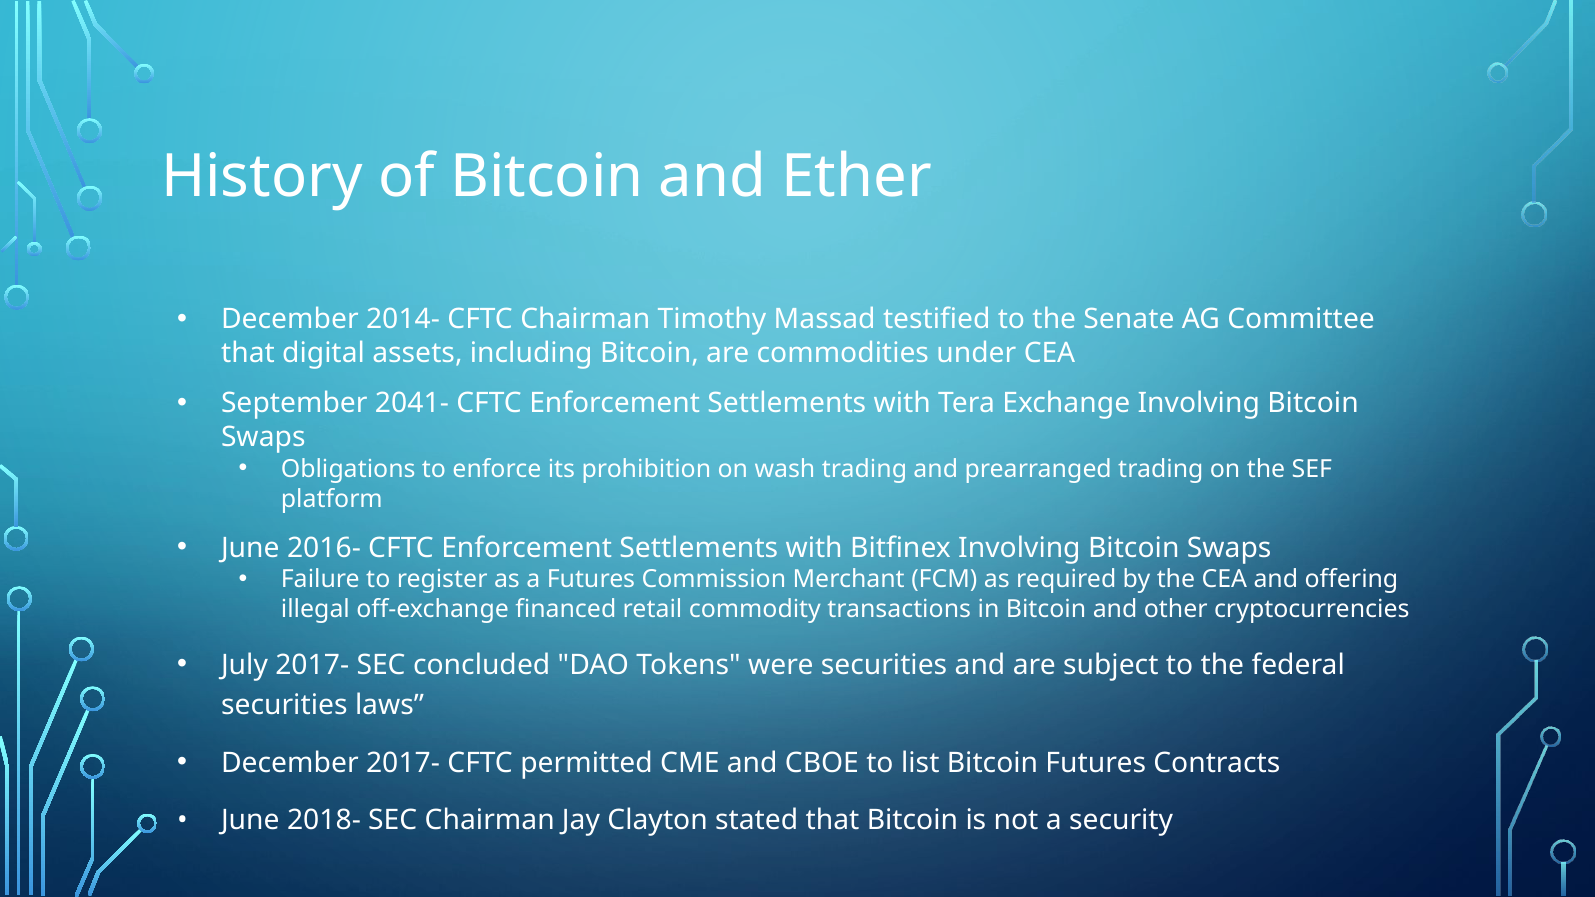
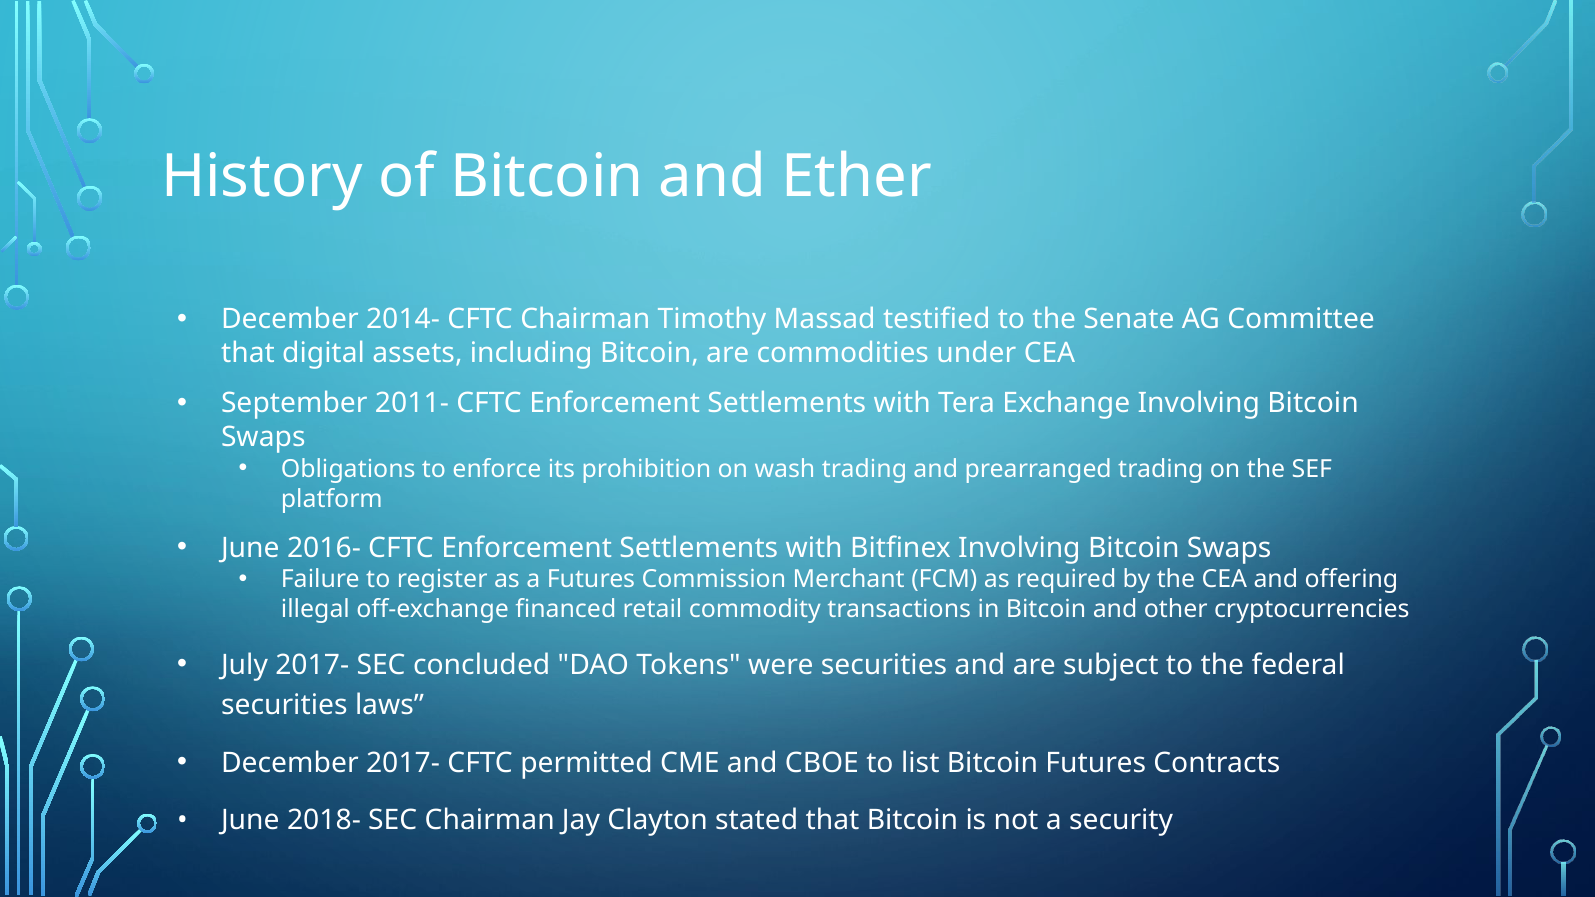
2041-: 2041- -> 2011- (412, 404)
